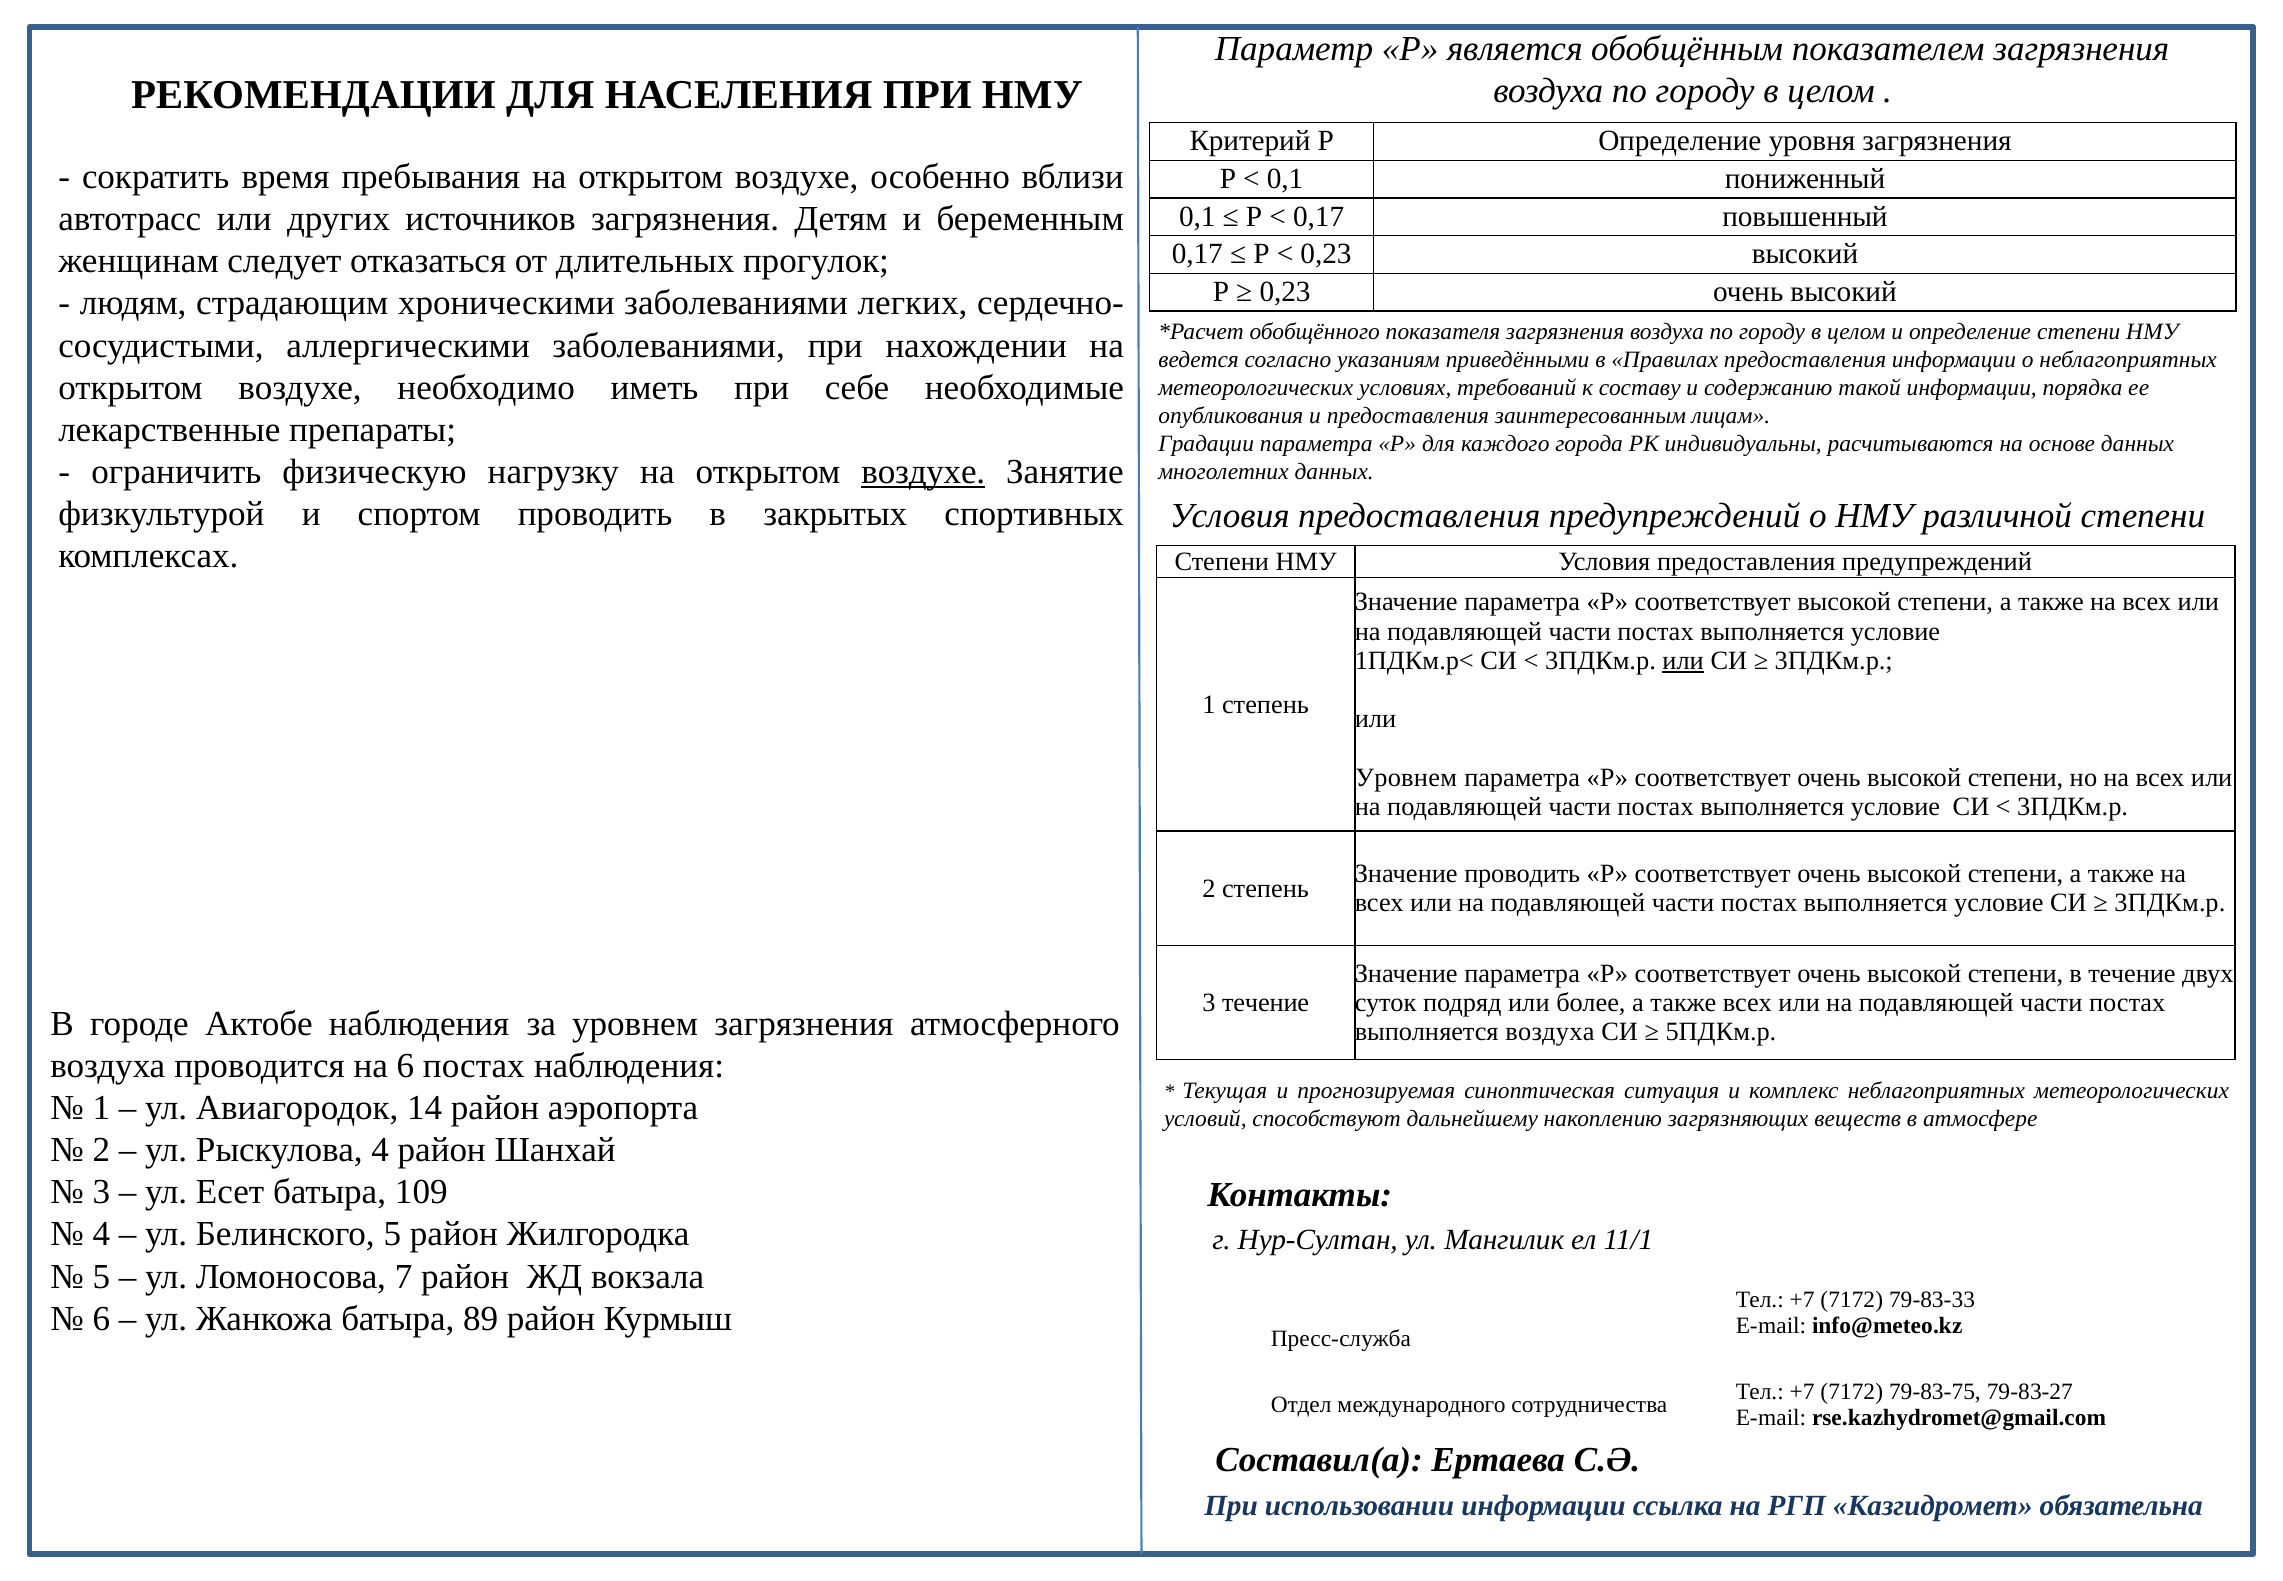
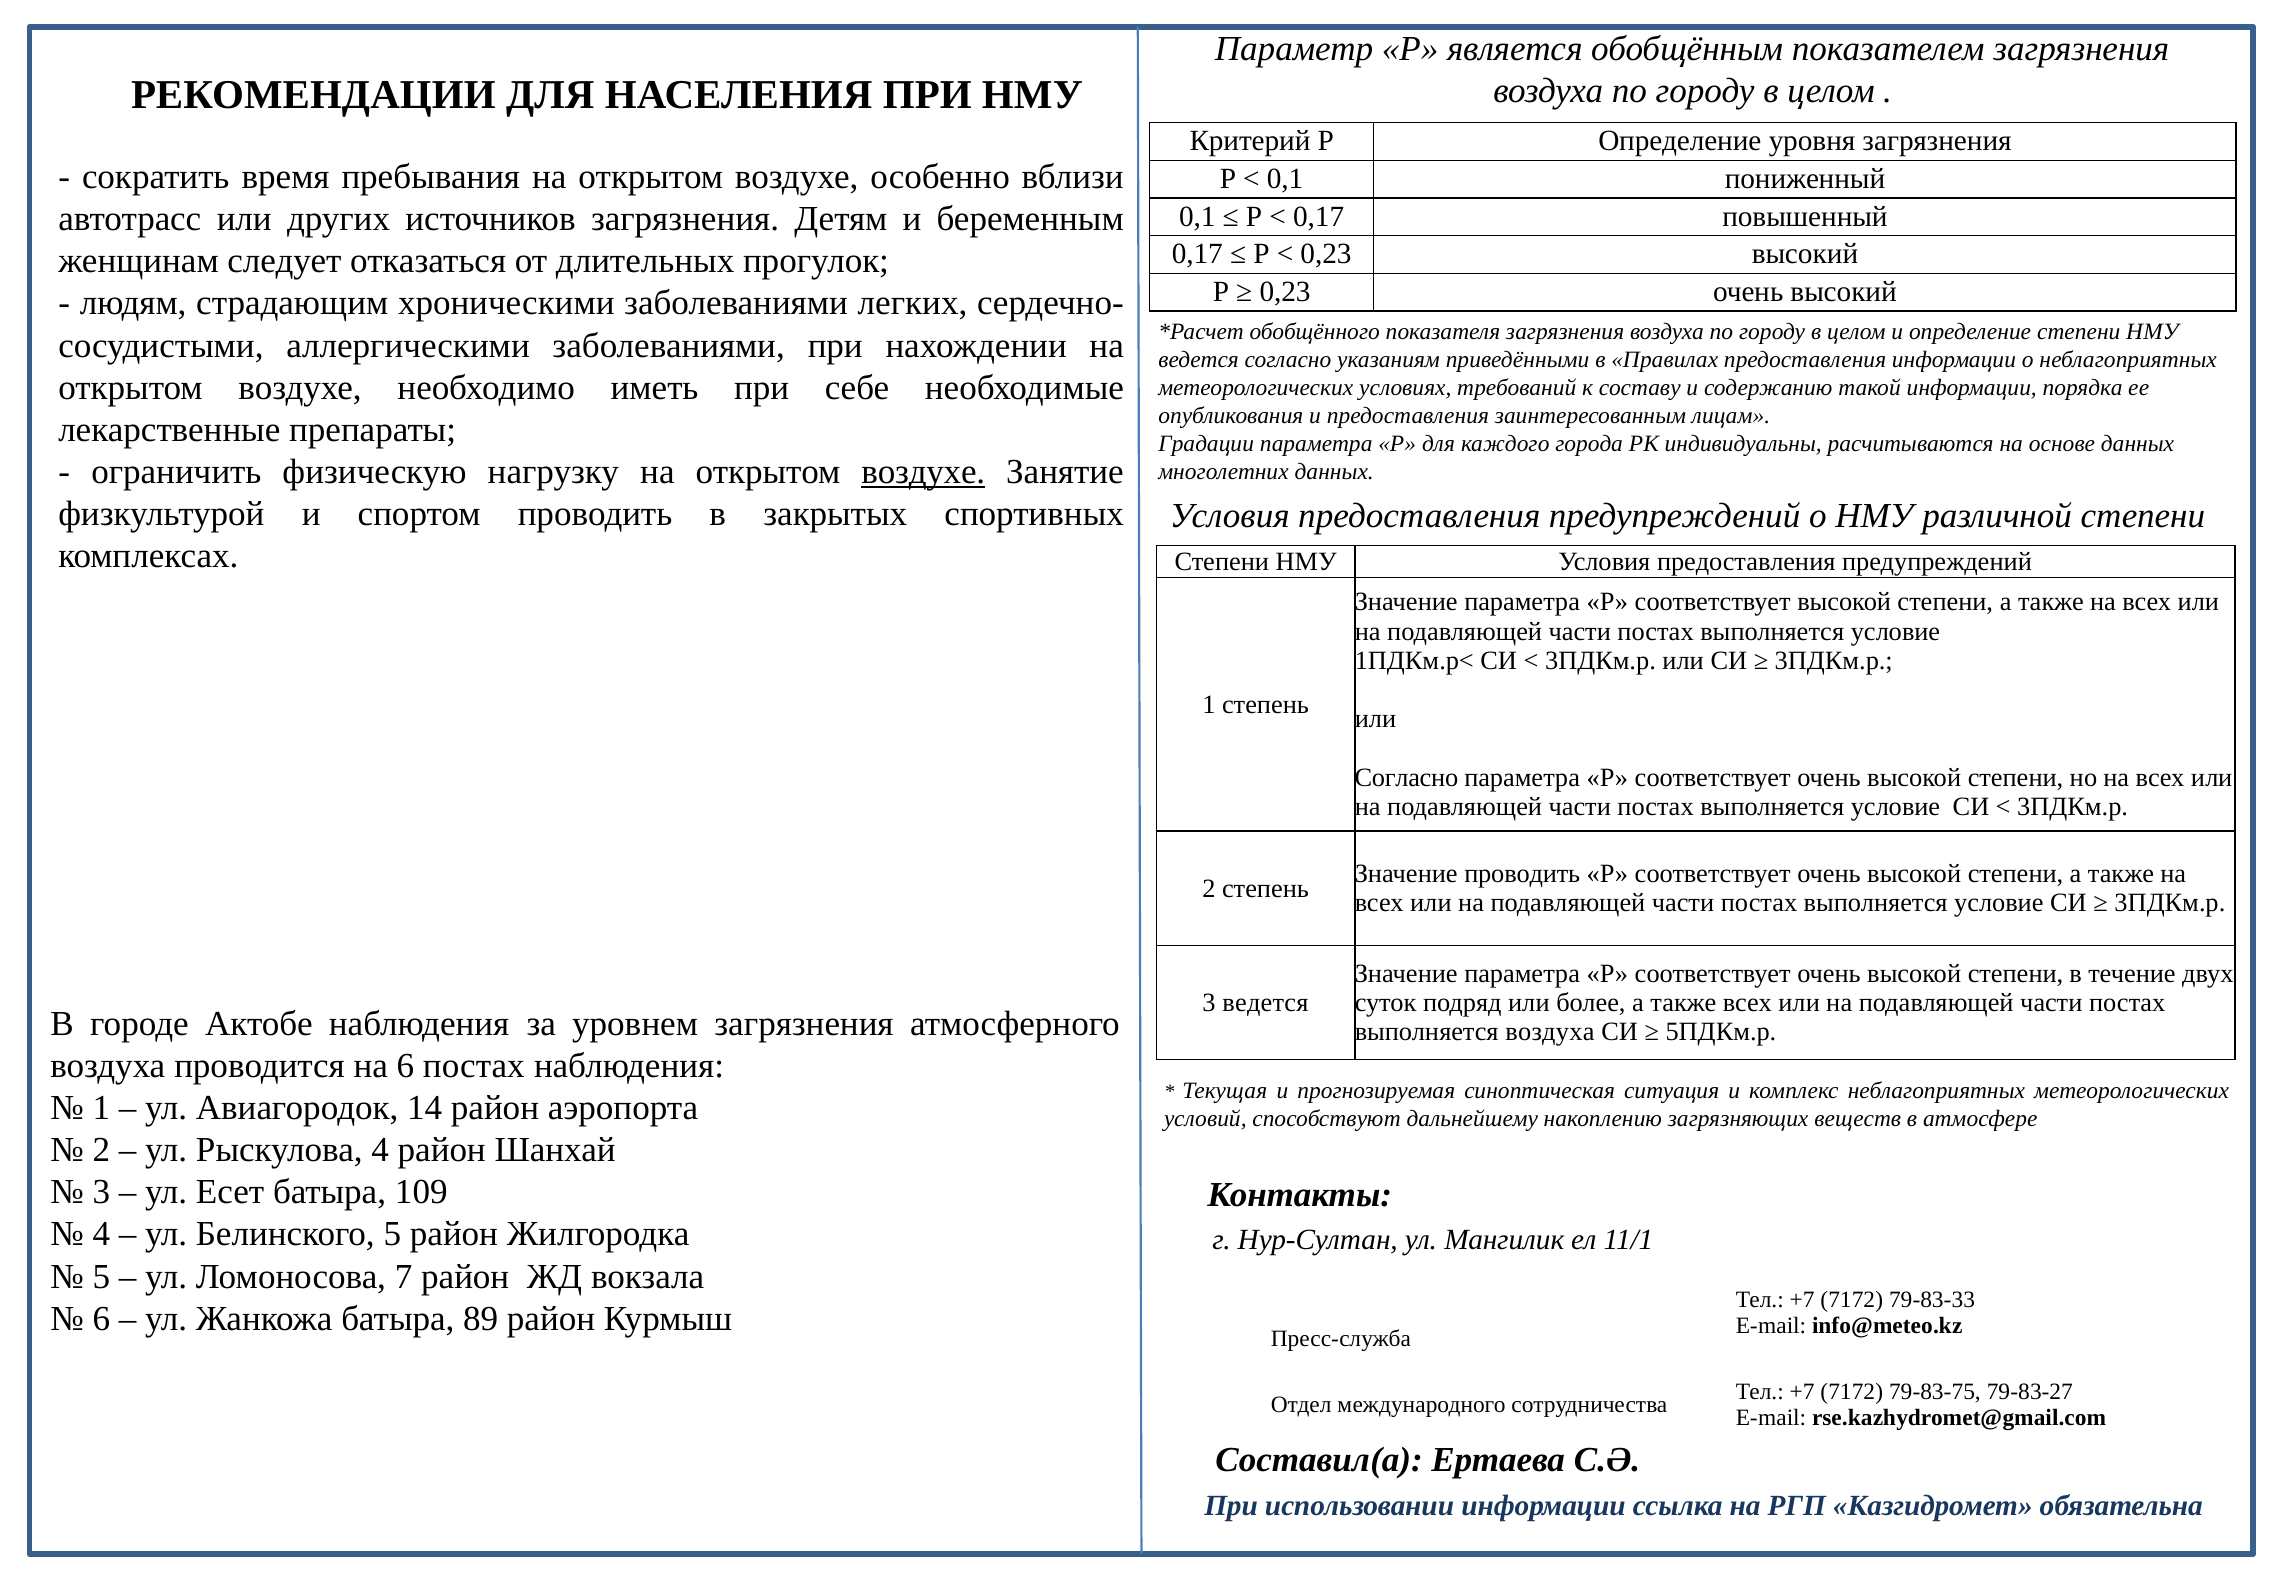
или underline: present -> none (1683, 660)
Уровнем: Уровнем -> Согласно (1406, 777)
3 течение: течение -> ведется (1265, 1002)
